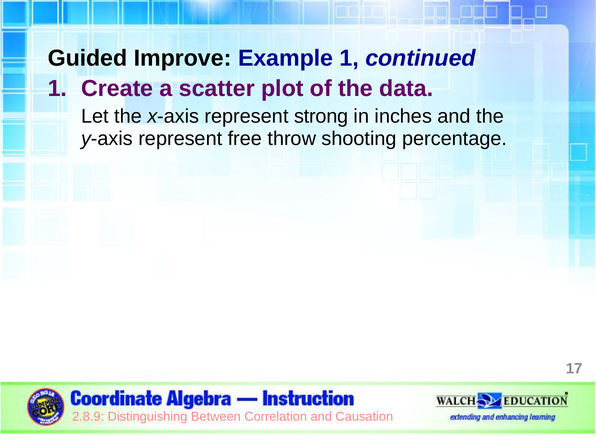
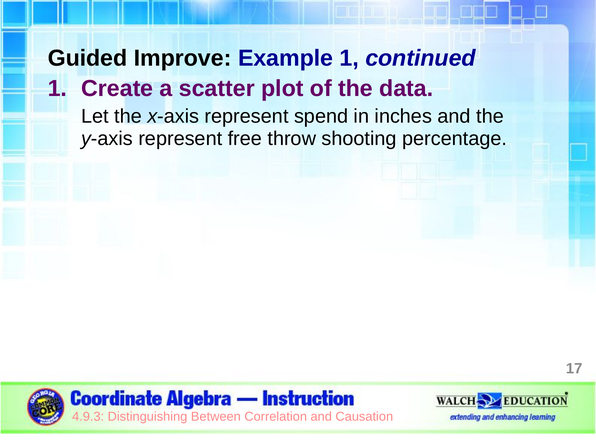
strong: strong -> spend (321, 116)
2.8.9: 2.8.9 -> 4.9.3 (88, 417)
